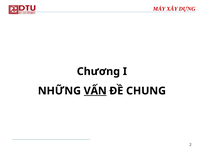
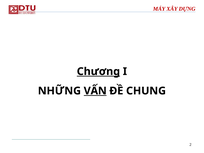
Chương underline: none -> present (98, 71)
